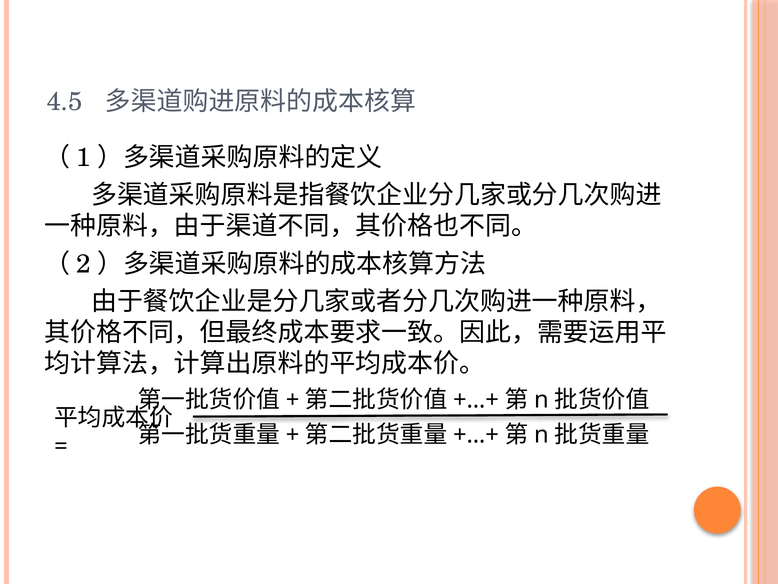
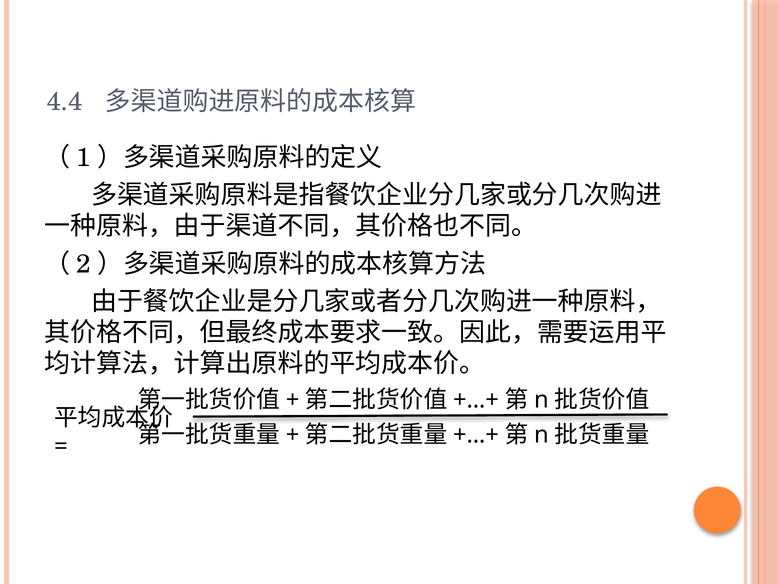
4.5: 4.5 -> 4.4 (65, 102)
